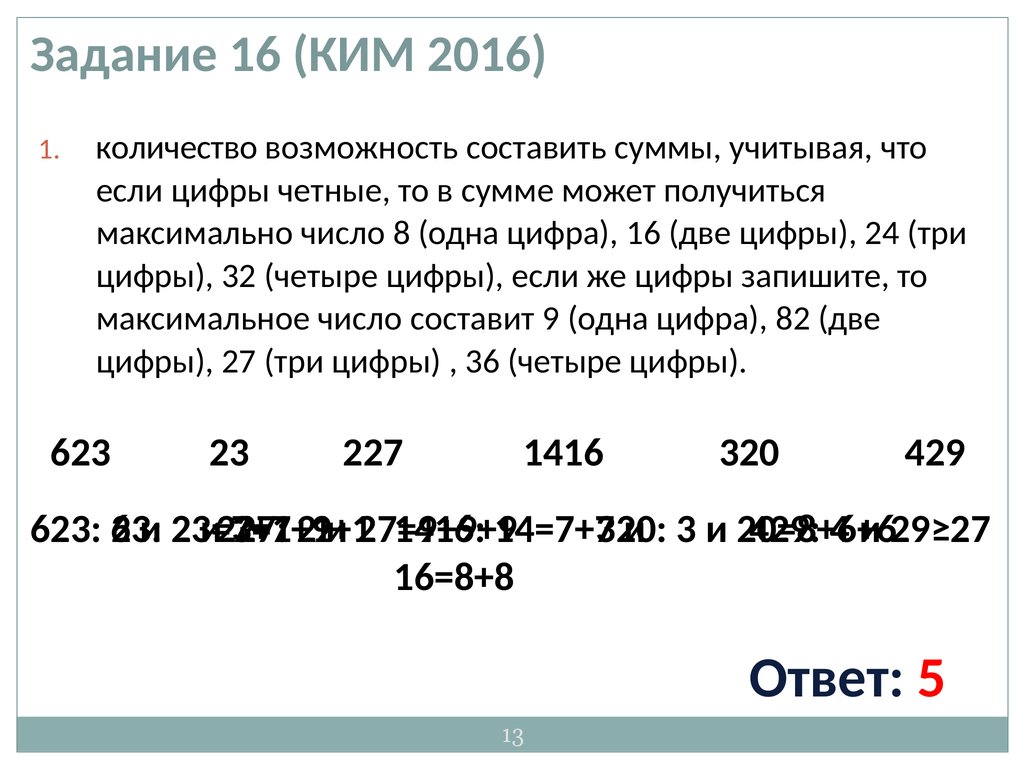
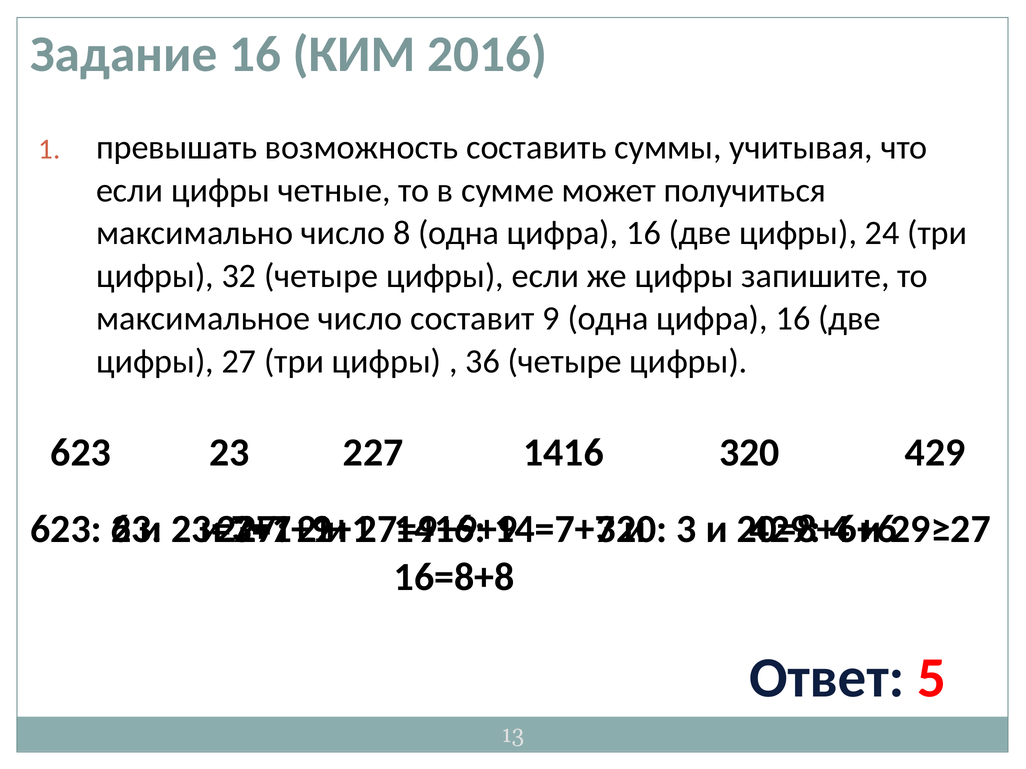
количество: количество -> превышать (177, 148)
9 одна цифра 82: 82 -> 16 (793, 319)
